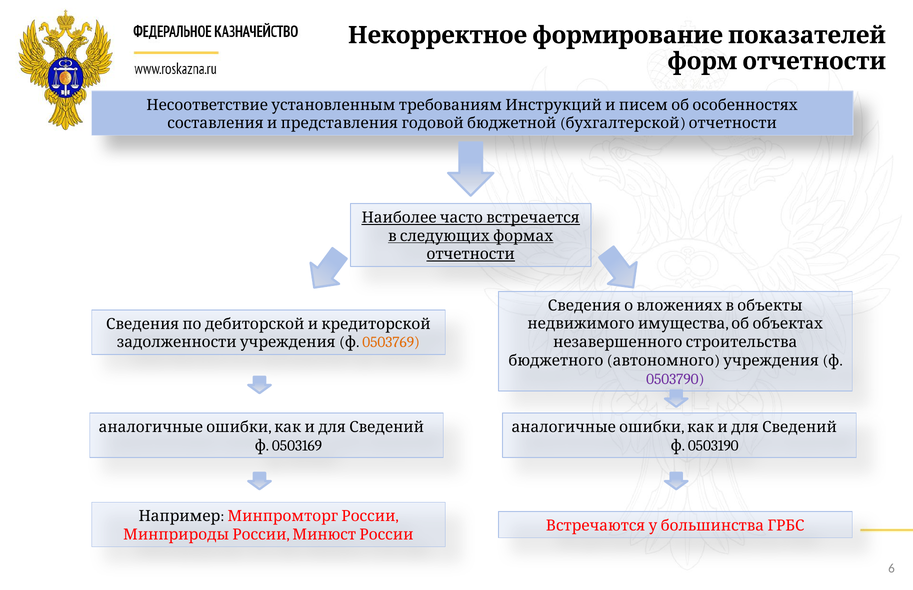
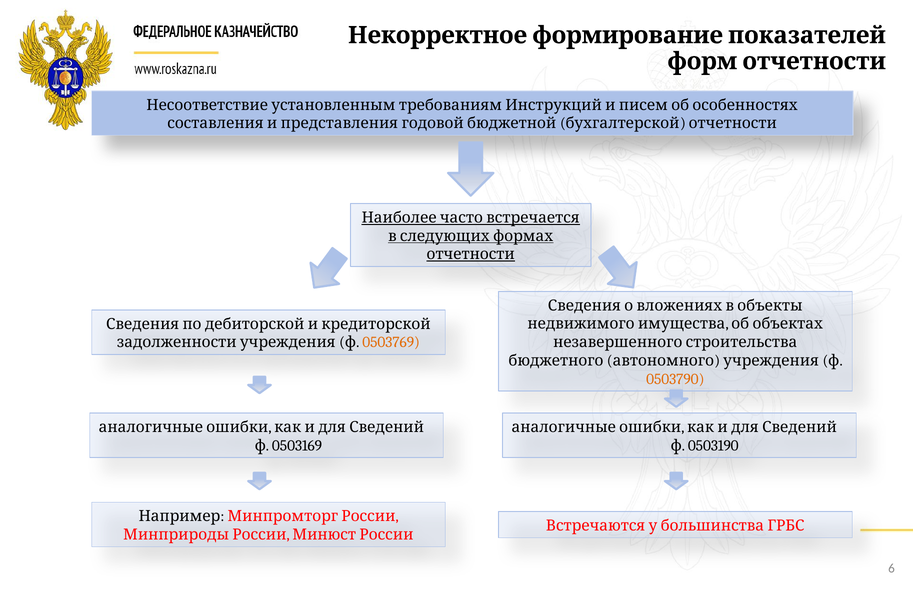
0503790 colour: purple -> orange (675, 379)
